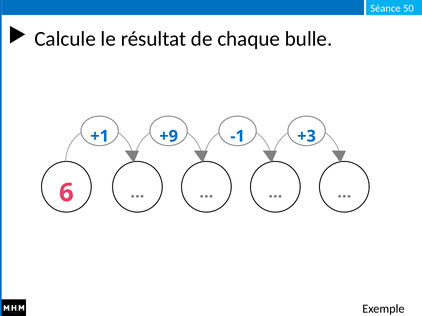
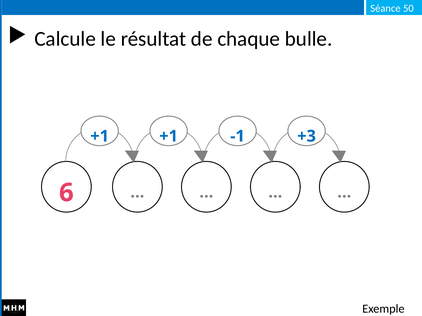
+9: +9 -> +1 (169, 136)
